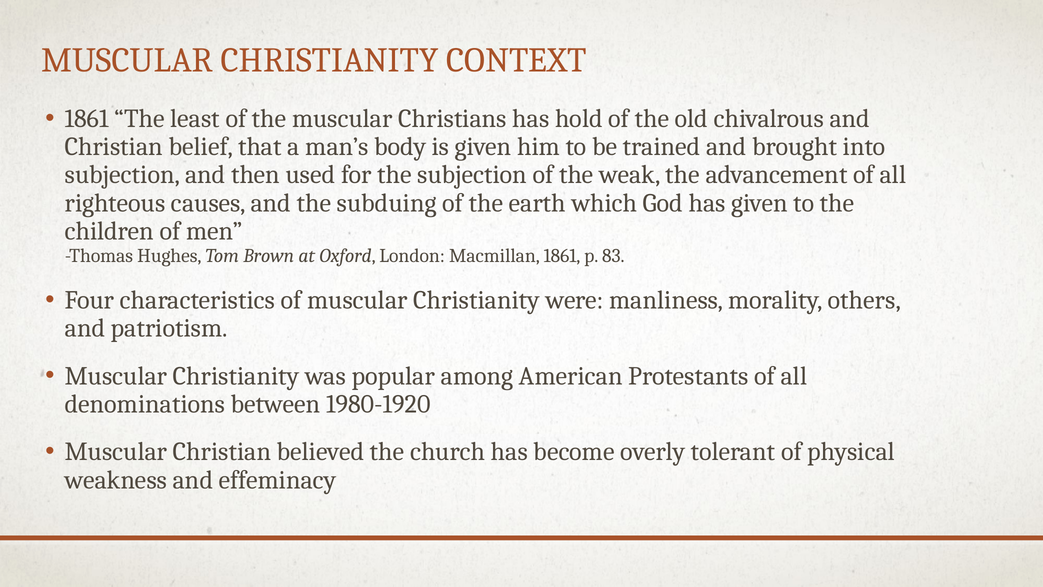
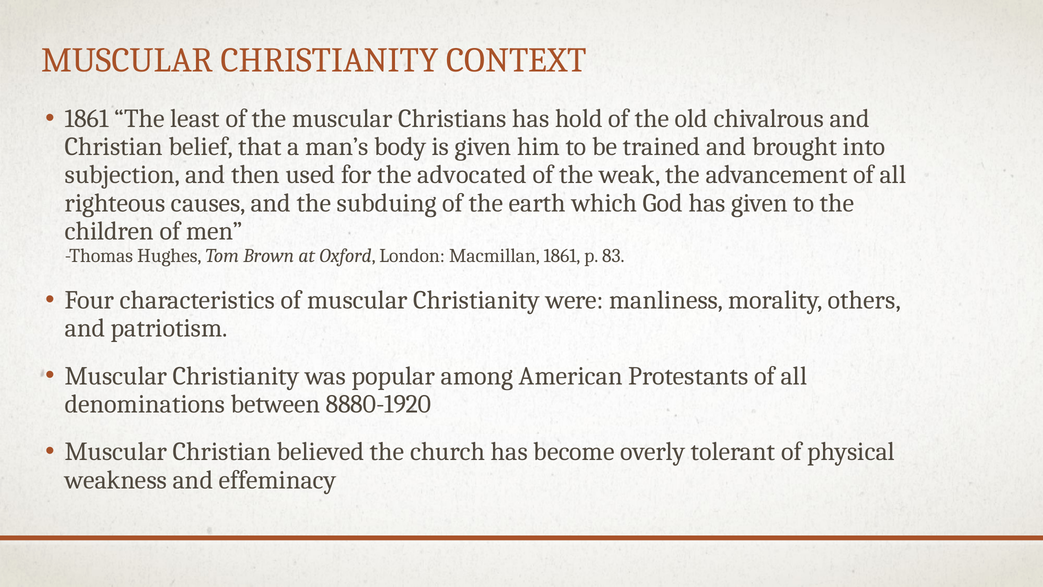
the subjection: subjection -> advocated (472, 175)
1980-1920: 1980-1920 -> 8880-1920 (378, 404)
